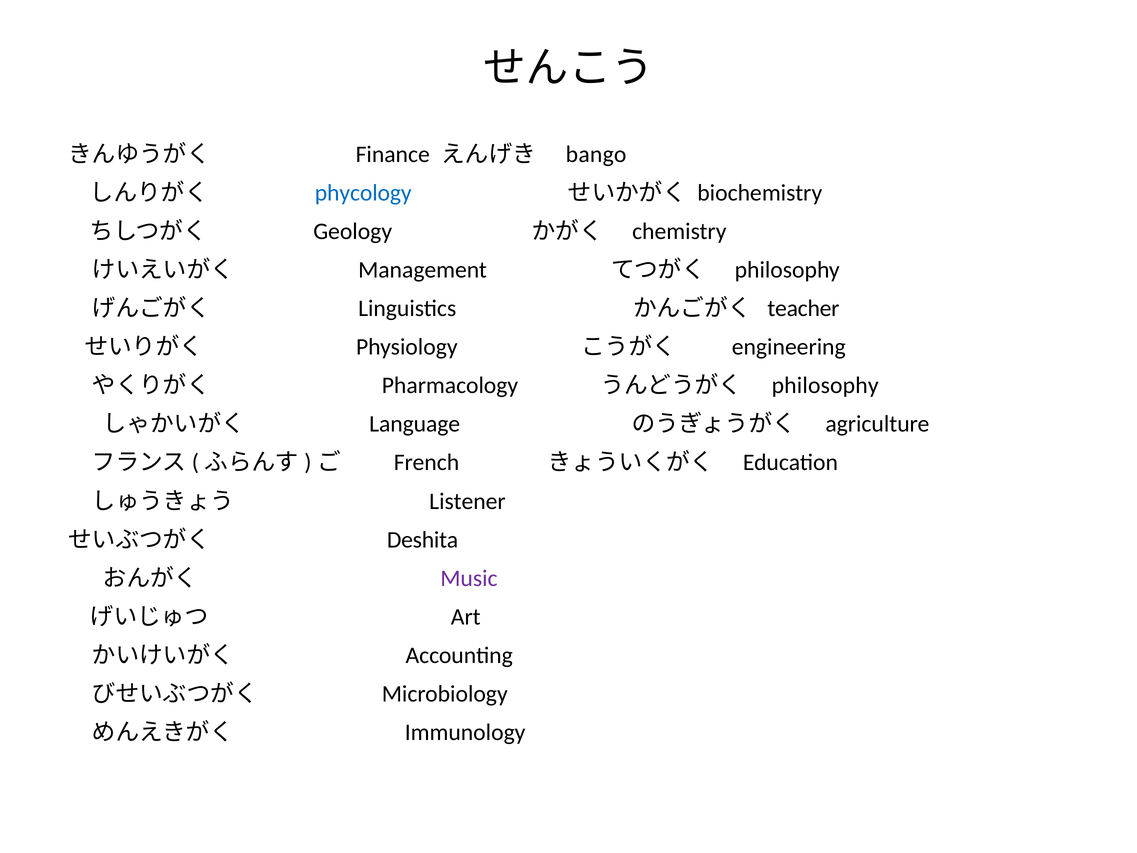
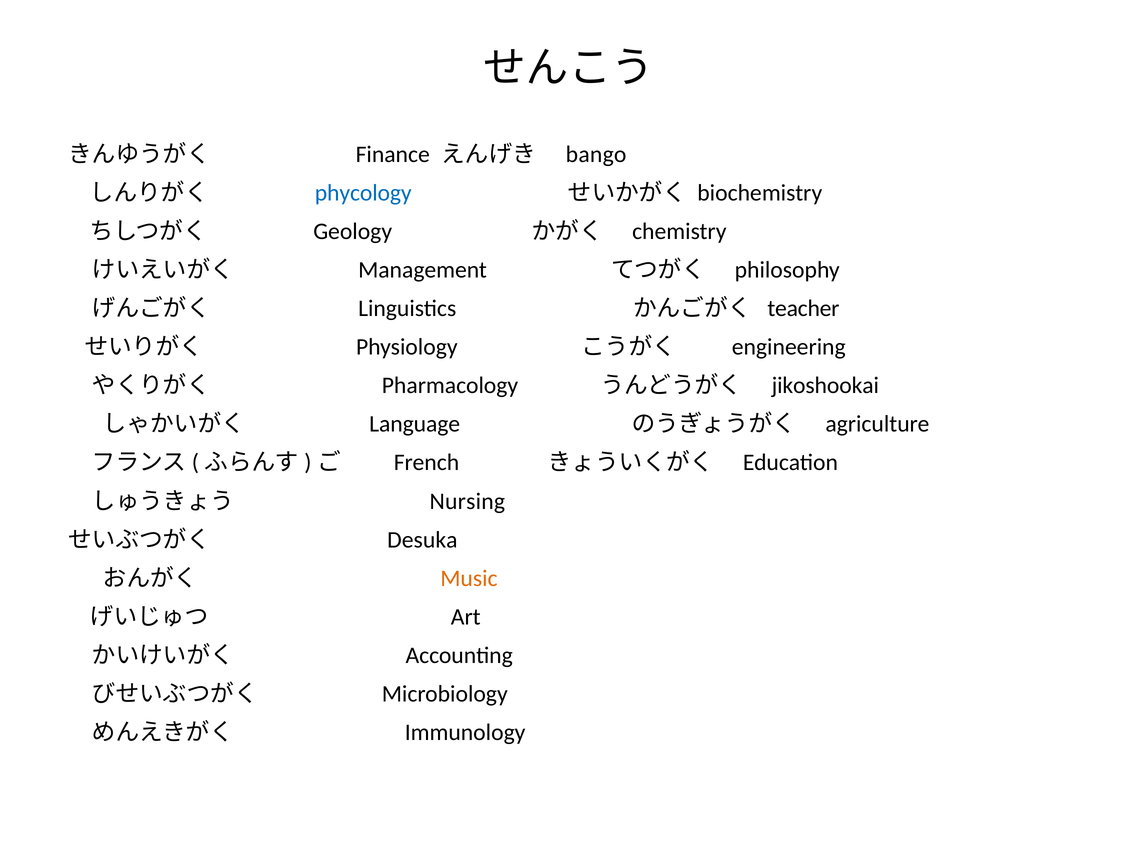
philosophy: philosophy -> jikoshookai (825, 385)
Listener: Listener -> Nursing (467, 501)
Deshita: Deshita -> Desuka (422, 540)
Music colour: purple -> orange (469, 578)
